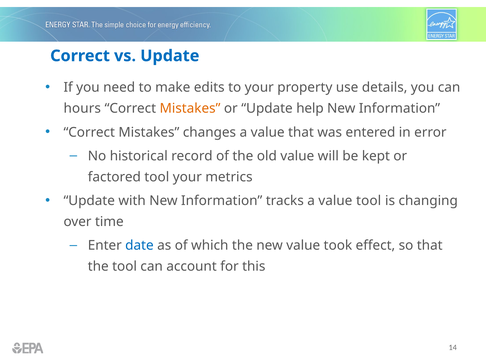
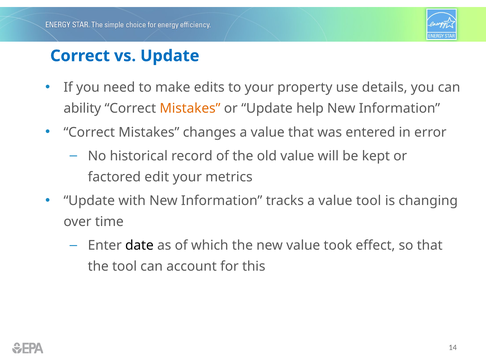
hours: hours -> ability (82, 109)
factored tool: tool -> edit (157, 177)
date colour: blue -> black (139, 246)
